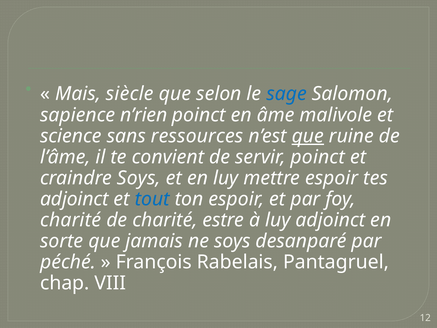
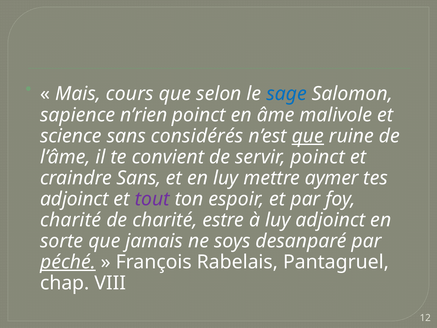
siècle: siècle -> cours (130, 94)
ressources: ressources -> considérés (197, 136)
craindre Soys: Soys -> Sans (139, 178)
mettre espoir: espoir -> aymer (332, 178)
tout colour: blue -> purple (152, 199)
péché underline: none -> present (68, 262)
